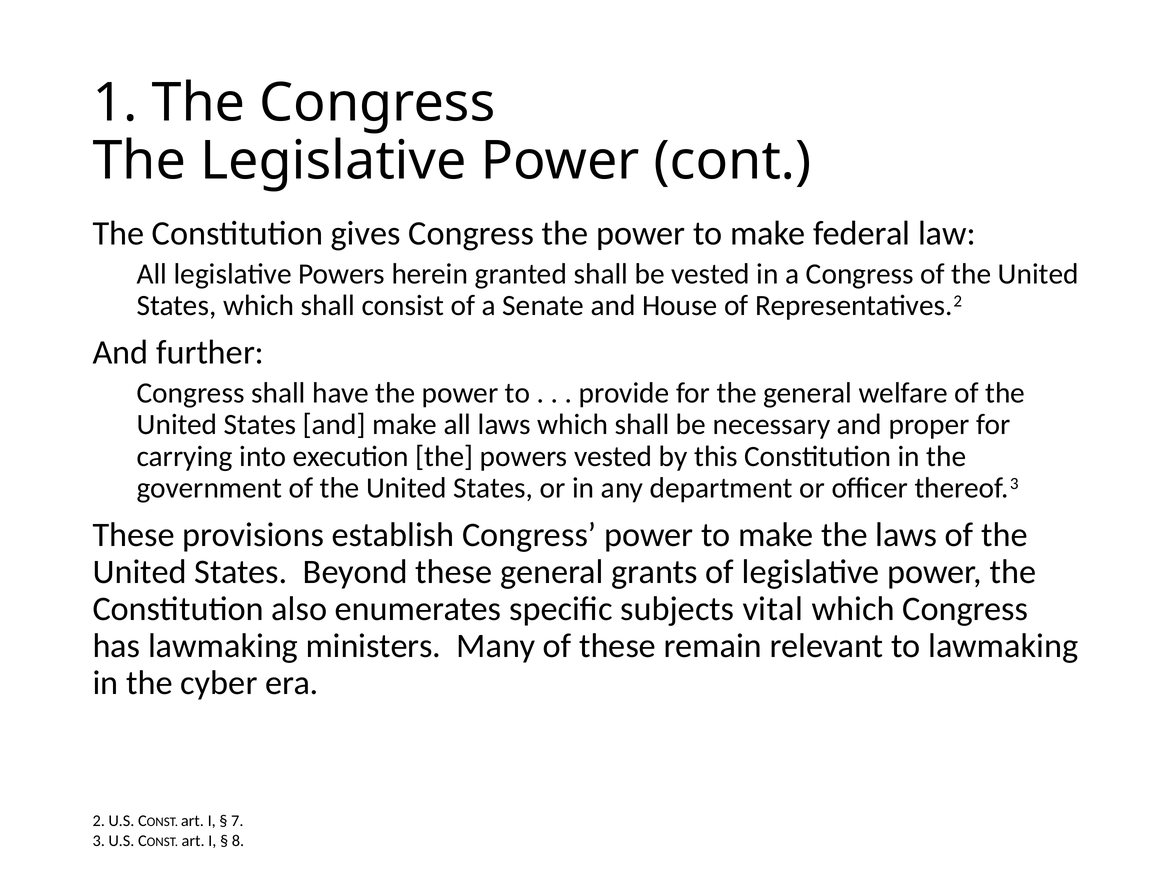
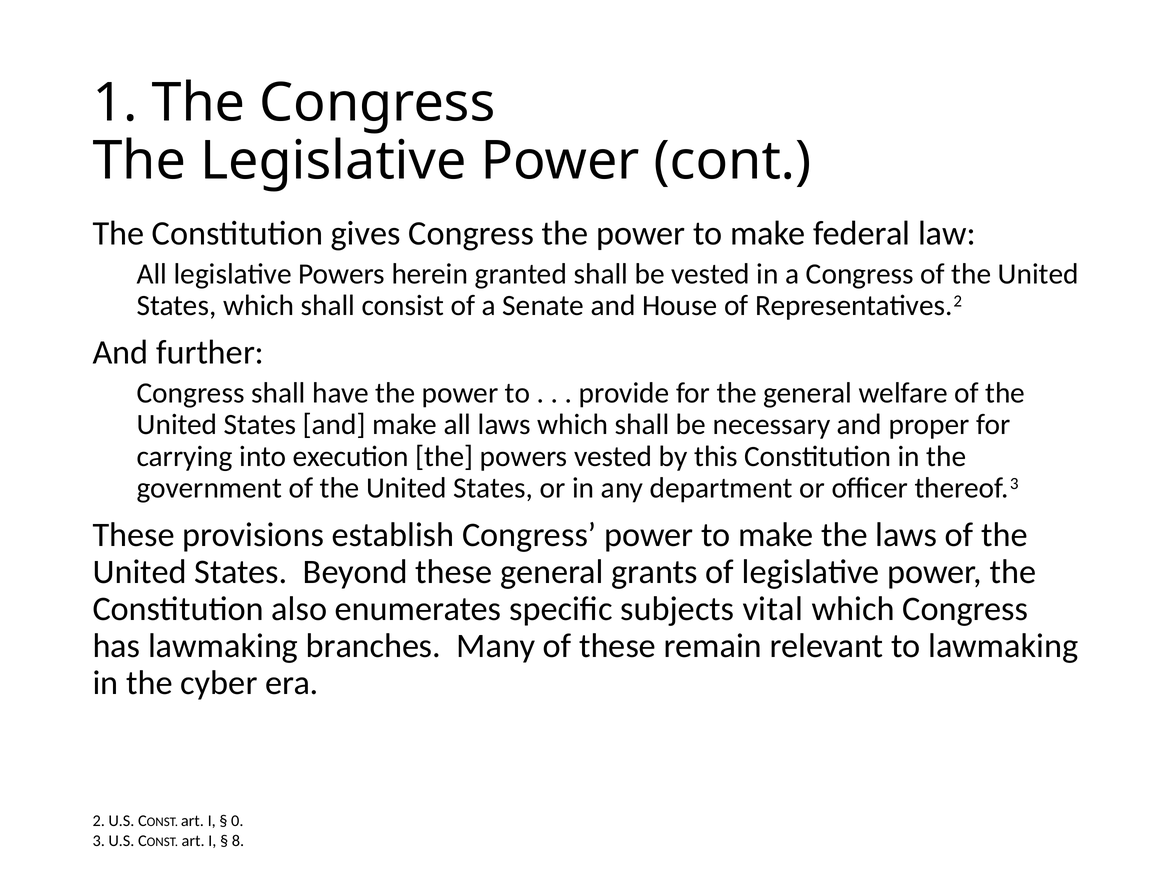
ministers: ministers -> branches (373, 646)
7: 7 -> 0 (237, 821)
